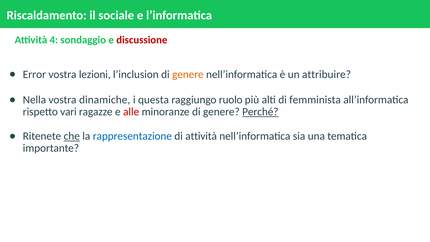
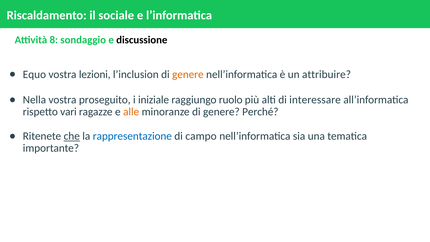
4: 4 -> 8 (54, 40)
discussione colour: red -> black (142, 40)
Error: Error -> Equo (34, 74)
dinamiche: dinamiche -> proseguito (105, 100)
questa: questa -> iniziale (154, 100)
femminista: femminista -> interessare (315, 100)
alle colour: red -> orange (131, 112)
Perché underline: present -> none (260, 112)
di attività: attività -> campo (201, 136)
